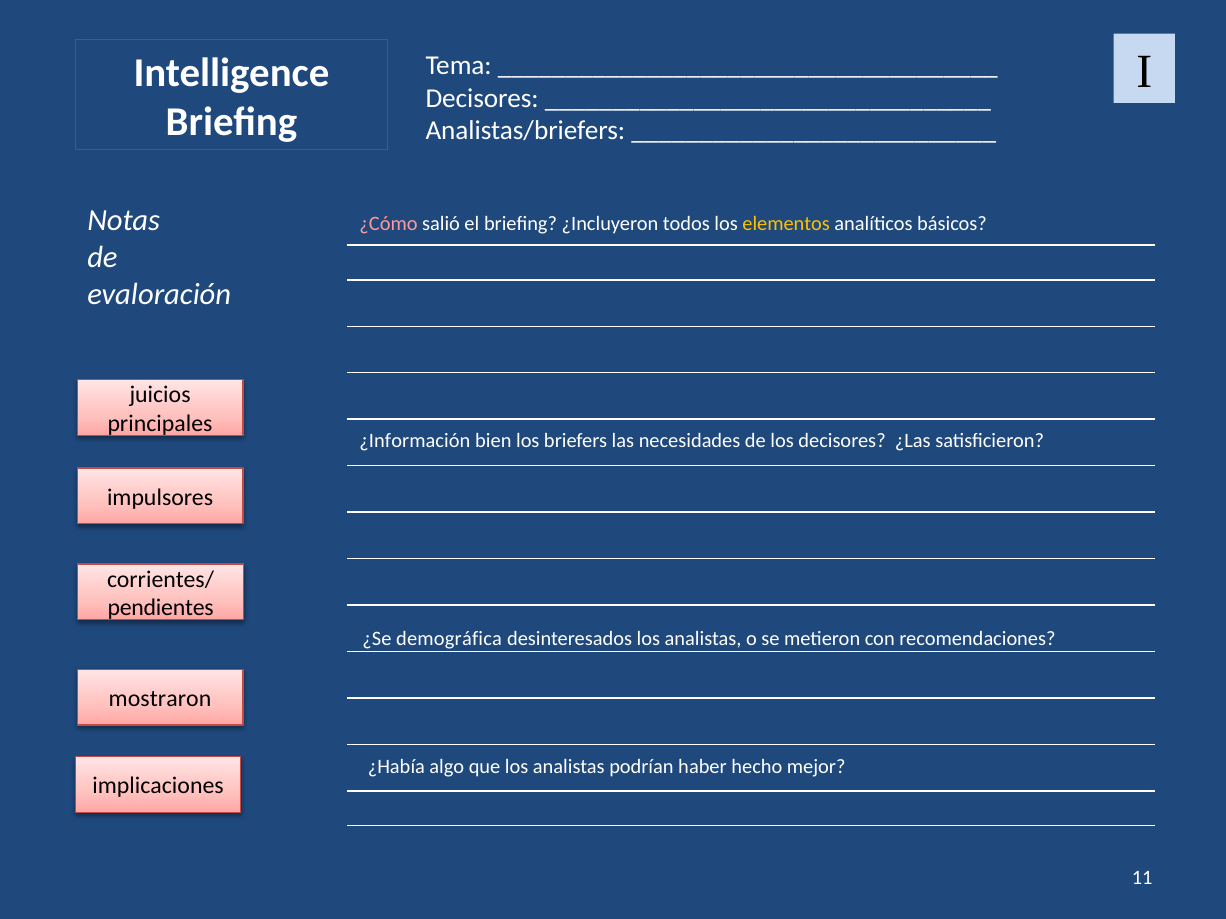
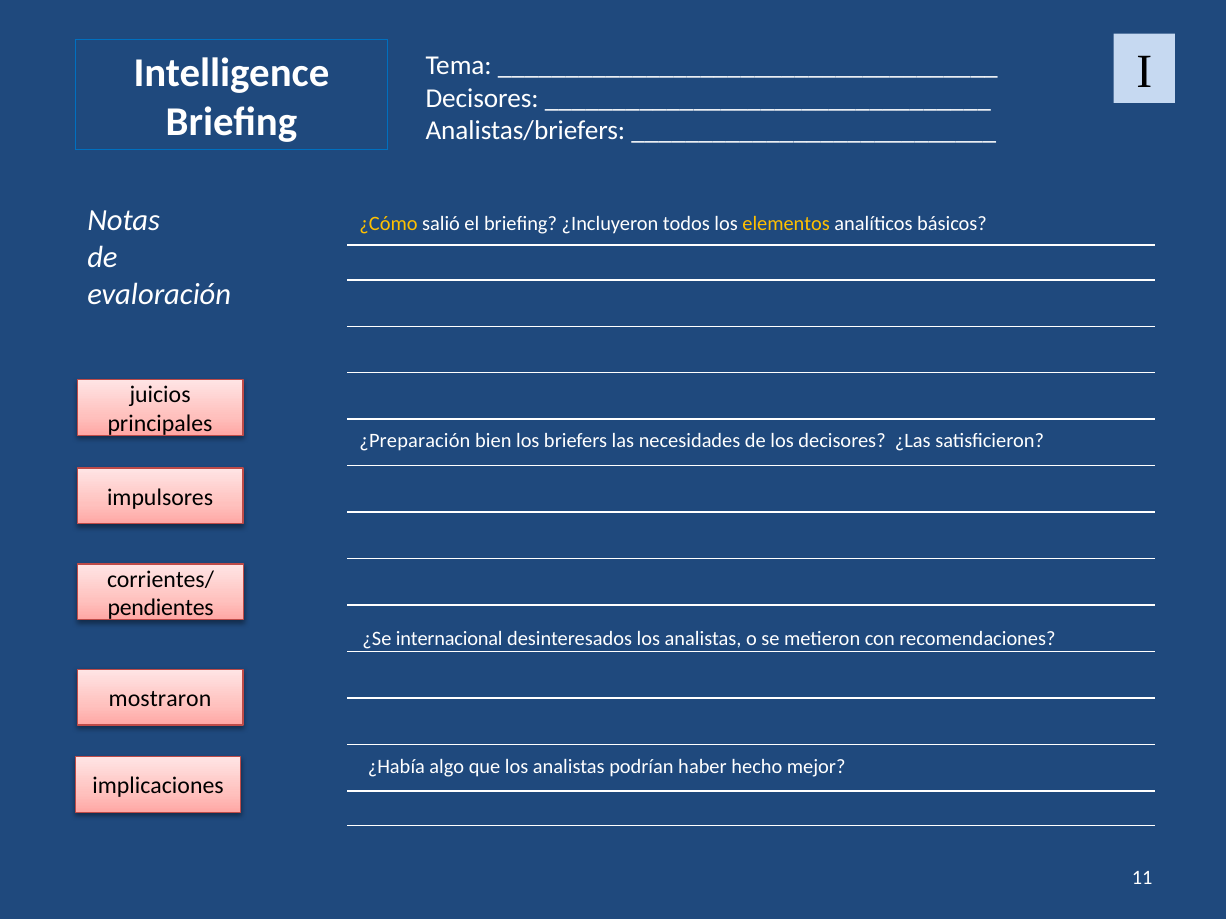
¿Cómo colour: pink -> yellow (389, 224)
¿Información: ¿Información -> ¿Preparación (415, 441)
demográfica: demográfica -> internacional (449, 639)
